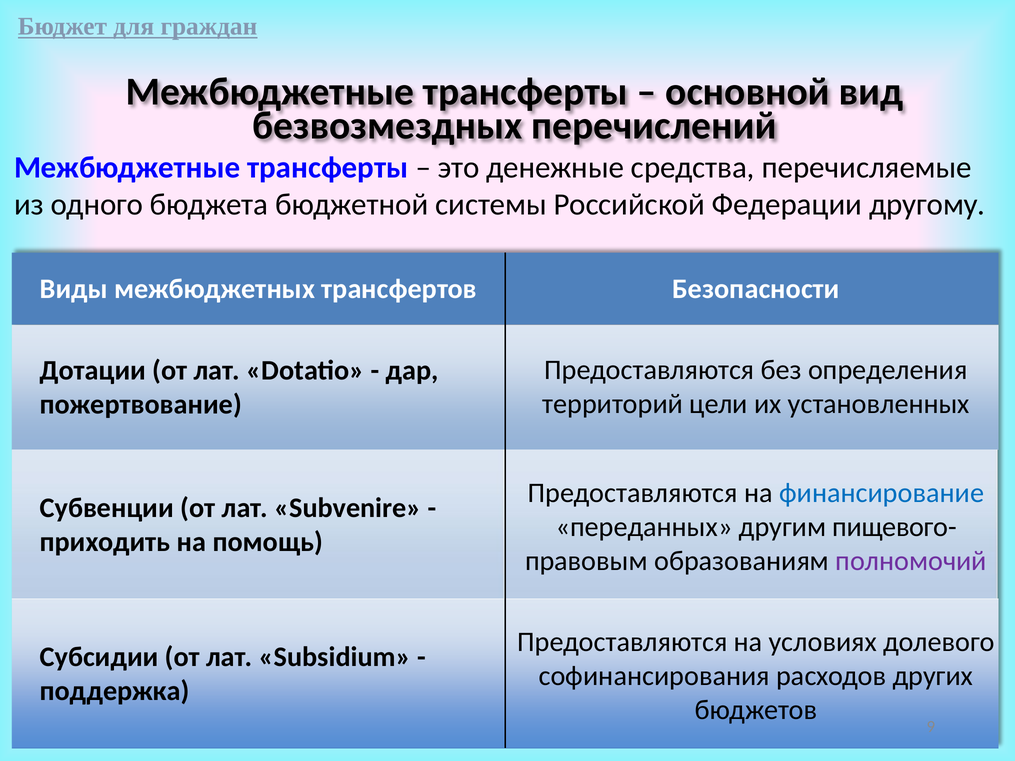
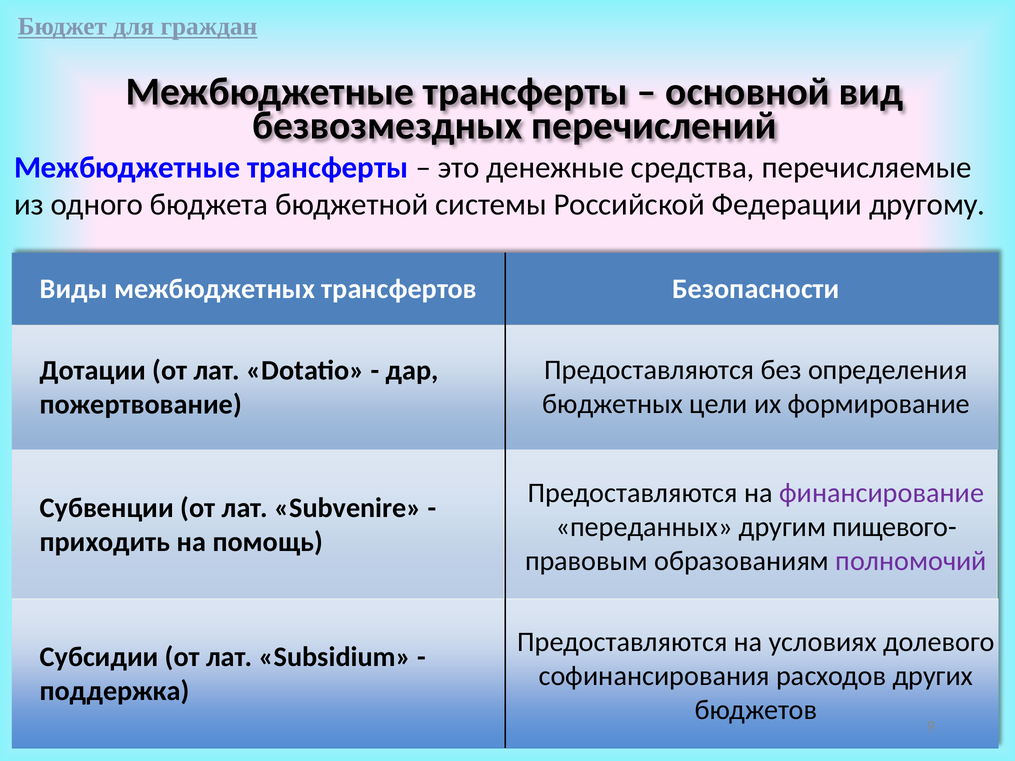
территорий: территорий -> бюджетных (613, 404)
установленных: установленных -> формирование (879, 404)
финансирование colour: blue -> purple (882, 493)
